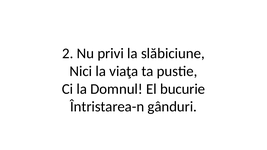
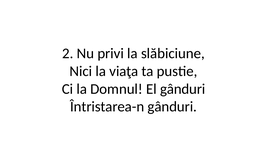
El bucurie: bucurie -> gânduri (183, 89)
